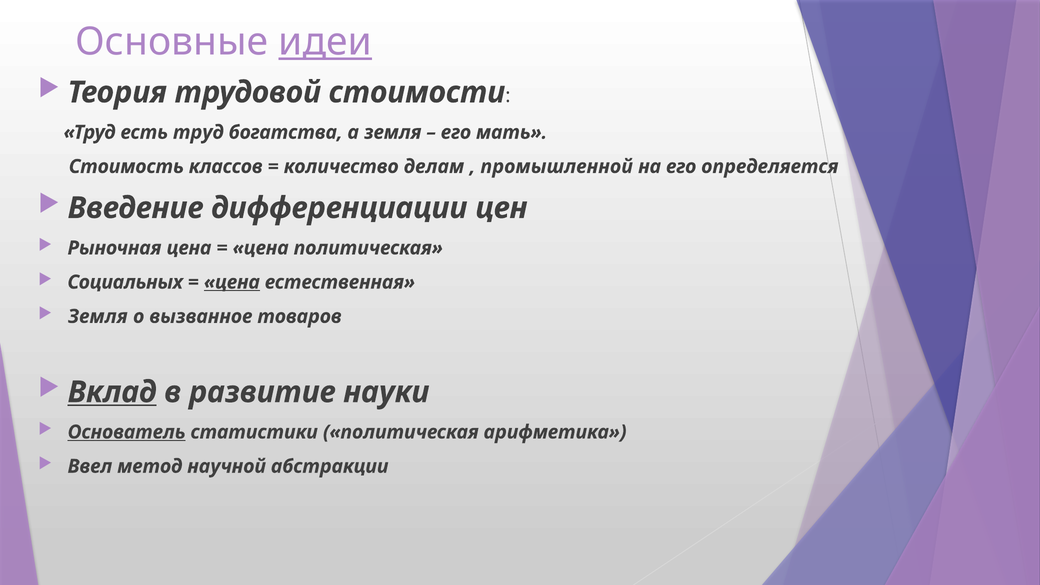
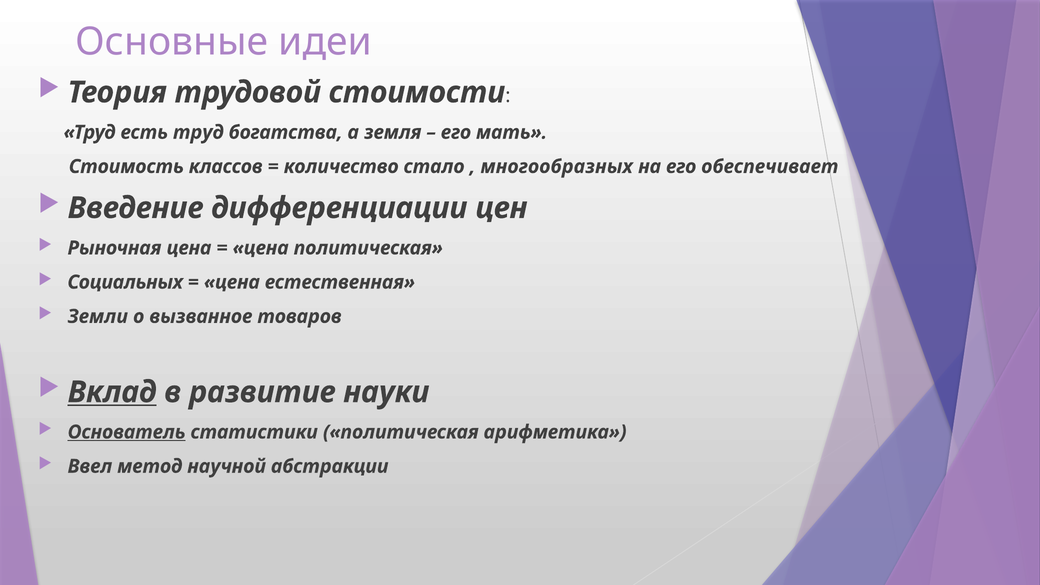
идеи underline: present -> none (325, 42)
делам: делам -> стало (434, 167)
промышленной: промышленной -> многообразных (557, 167)
определяется: определяется -> обеспечивает (770, 167)
цена underline: present -> none (232, 282)
Земля: Земля -> Земли (98, 316)
